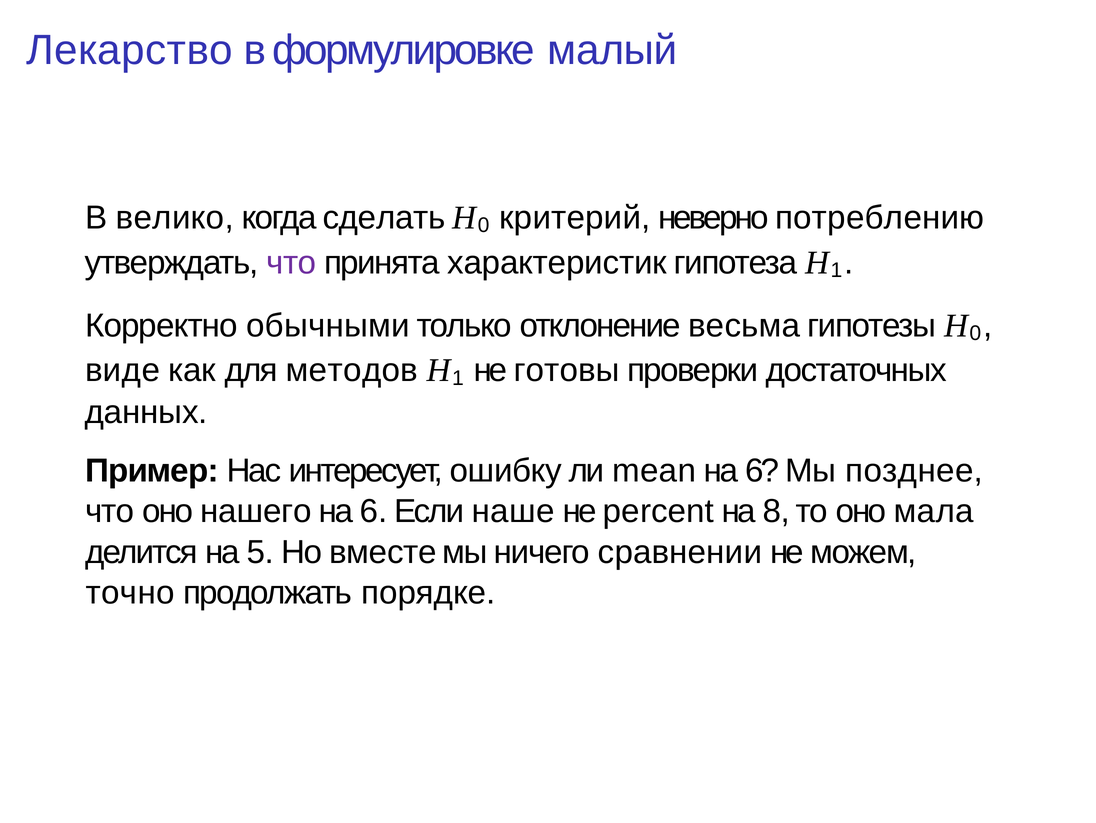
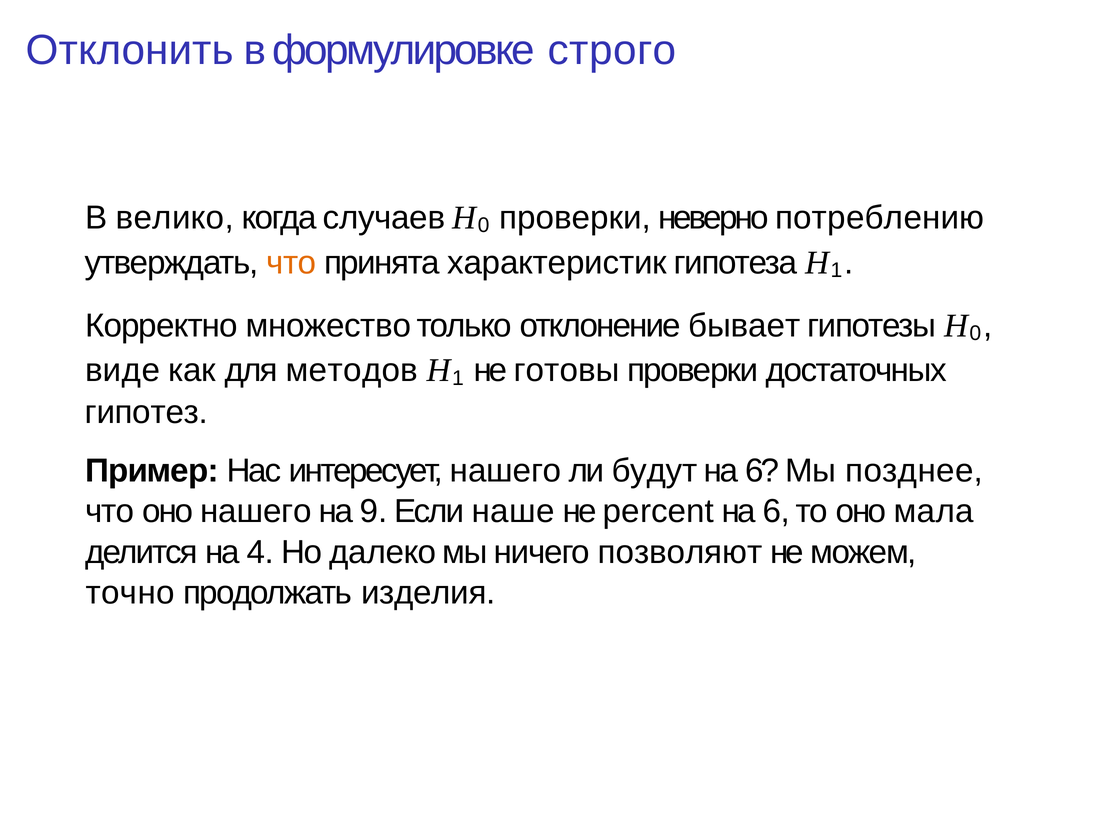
Лекарство: Лекарство -> Отклонить (130, 50)
малый: малый -> строго (612, 50)
сделать: сделать -> случаев (384, 218)
критерий: критерий -> проверки (575, 218)
что colour: purple -> orange (291, 262)
обычными: обычными -> множество (328, 325)
весьма: весьма -> бывает (744, 325)
данных: данных -> гипотез (146, 412)
интересует ошибку: ошибку -> нашего (506, 471)
mean: mean -> будут (654, 471)
6: 6 -> 9 (374, 511)
8: 8 -> 6 (776, 511)
5: 5 -> 4 (260, 552)
вместе: вместе -> далеко (383, 552)
сравнении: сравнении -> позволяют (680, 552)
порядке: порядке -> изделия (428, 593)
